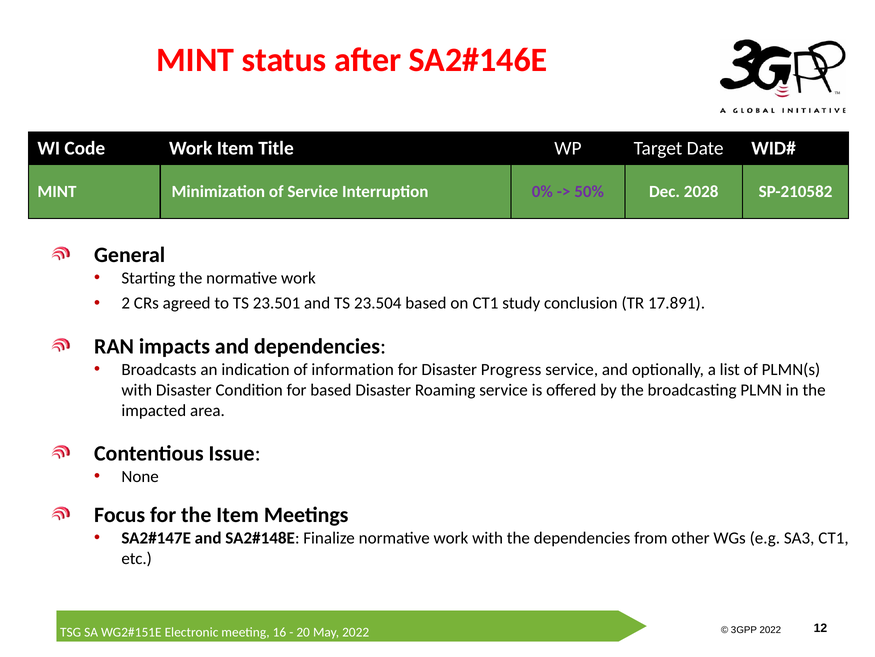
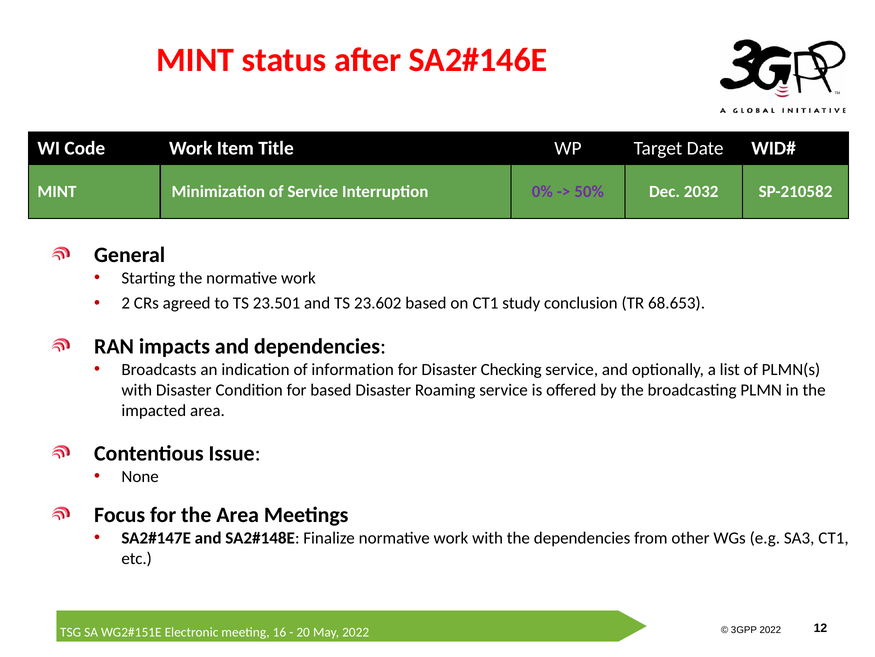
2028: 2028 -> 2032 (701, 191)
23.504: 23.504 -> 23.602 (378, 303)
17.891: 17.891 -> 68.653 (677, 303)
Progress: Progress -> Checking (511, 369)
the Item: Item -> Area (238, 514)
